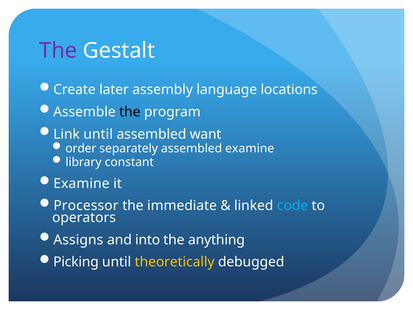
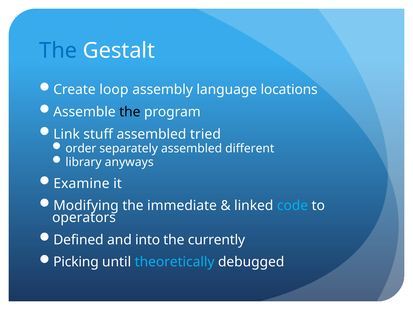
The colour: purple -> blue (58, 51)
later: later -> loop (114, 90)
Link until: until -> stuff (98, 134)
want: want -> tried (205, 134)
assembled examine: examine -> different (250, 148)
constant: constant -> anyways (129, 162)
Processor: Processor -> Modifying (86, 206)
Assigns: Assigns -> Defined (78, 240)
anything: anything -> currently (216, 240)
theoretically colour: yellow -> light blue (175, 262)
